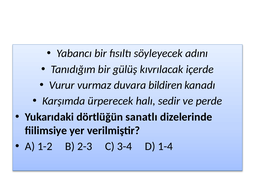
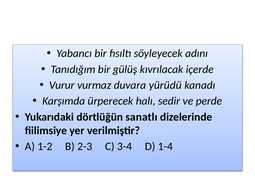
bildiren: bildiren -> yürüdü (165, 85)
